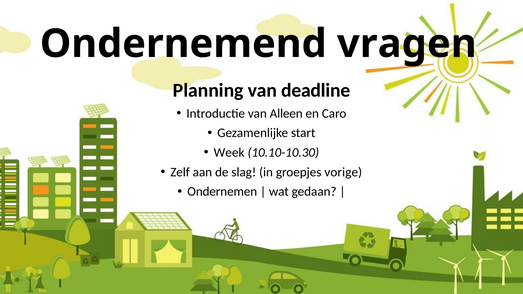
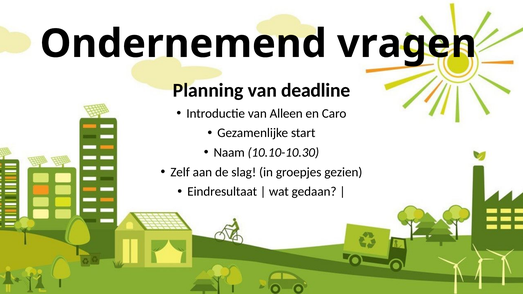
Week: Week -> Naam (229, 153)
vorige: vorige -> gezien (343, 172)
Ondernemen: Ondernemen -> Eindresultaat (222, 192)
